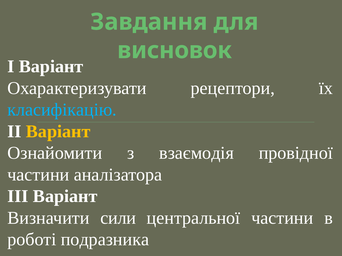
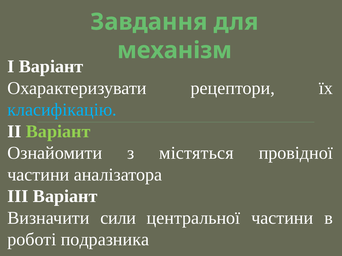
висновок: висновок -> механізм (175, 50)
Варіант colour: yellow -> light green (58, 132)
взаємодія: взаємодія -> містяться (196, 153)
